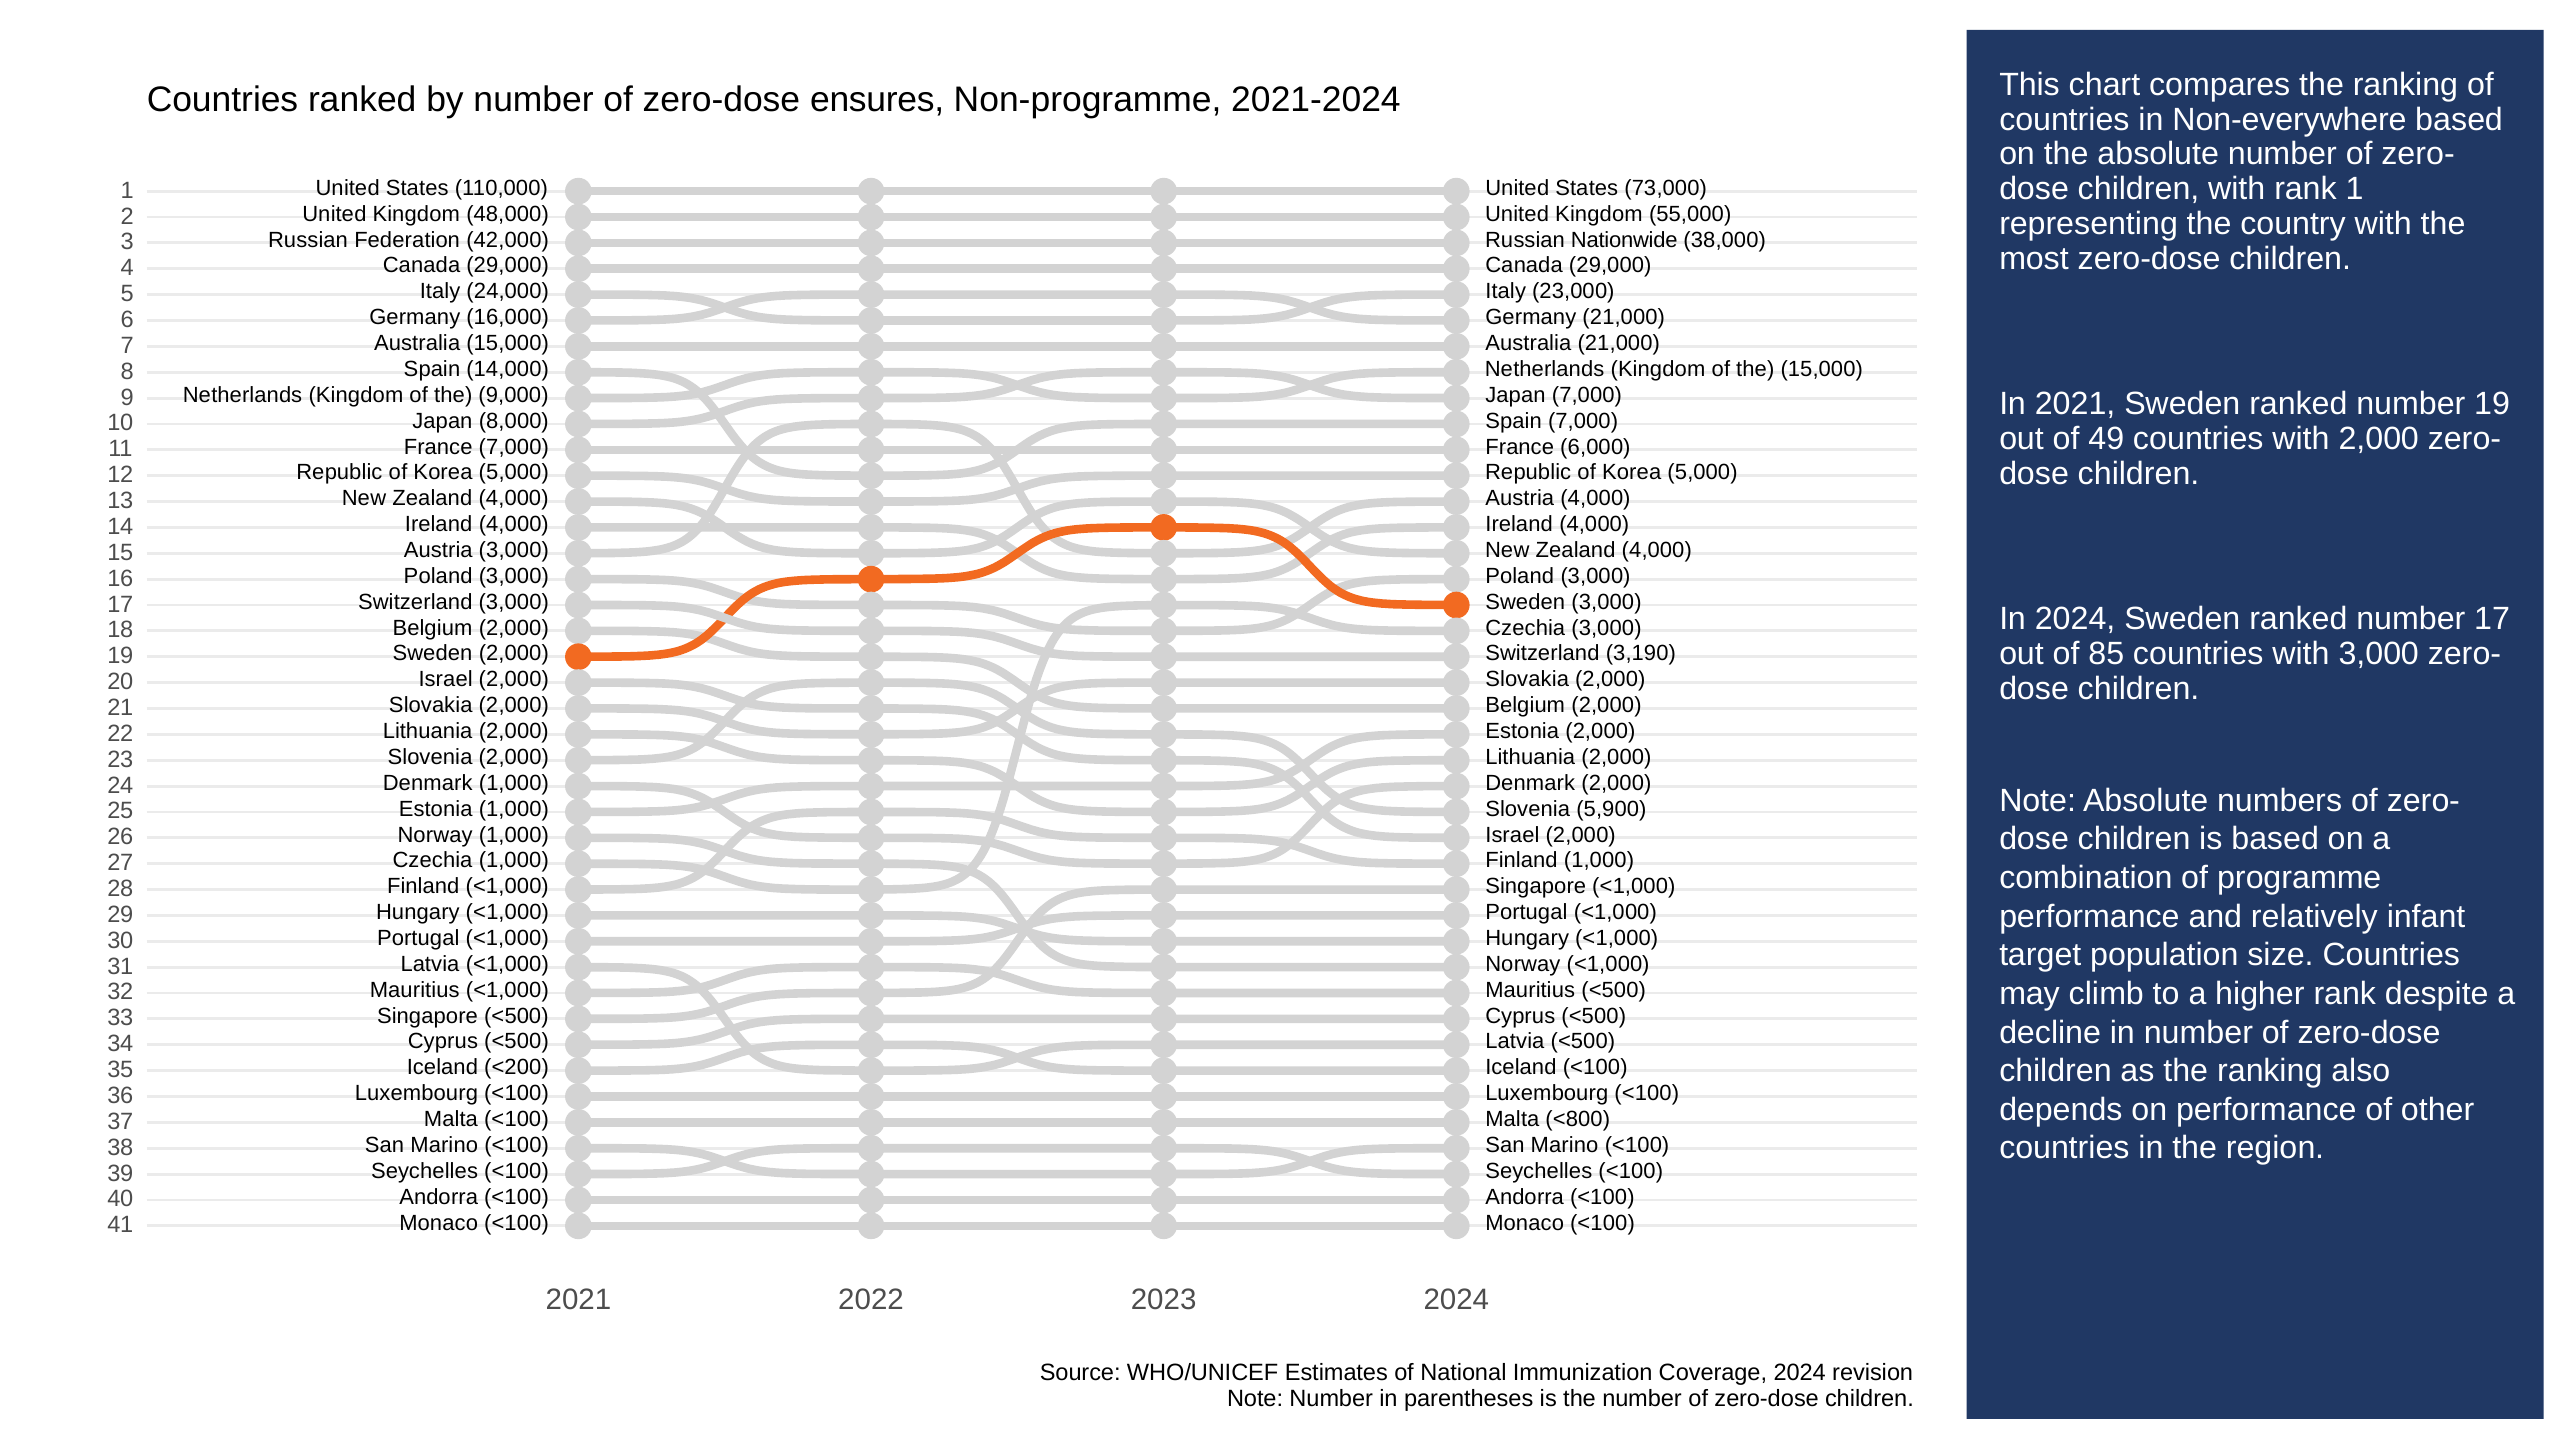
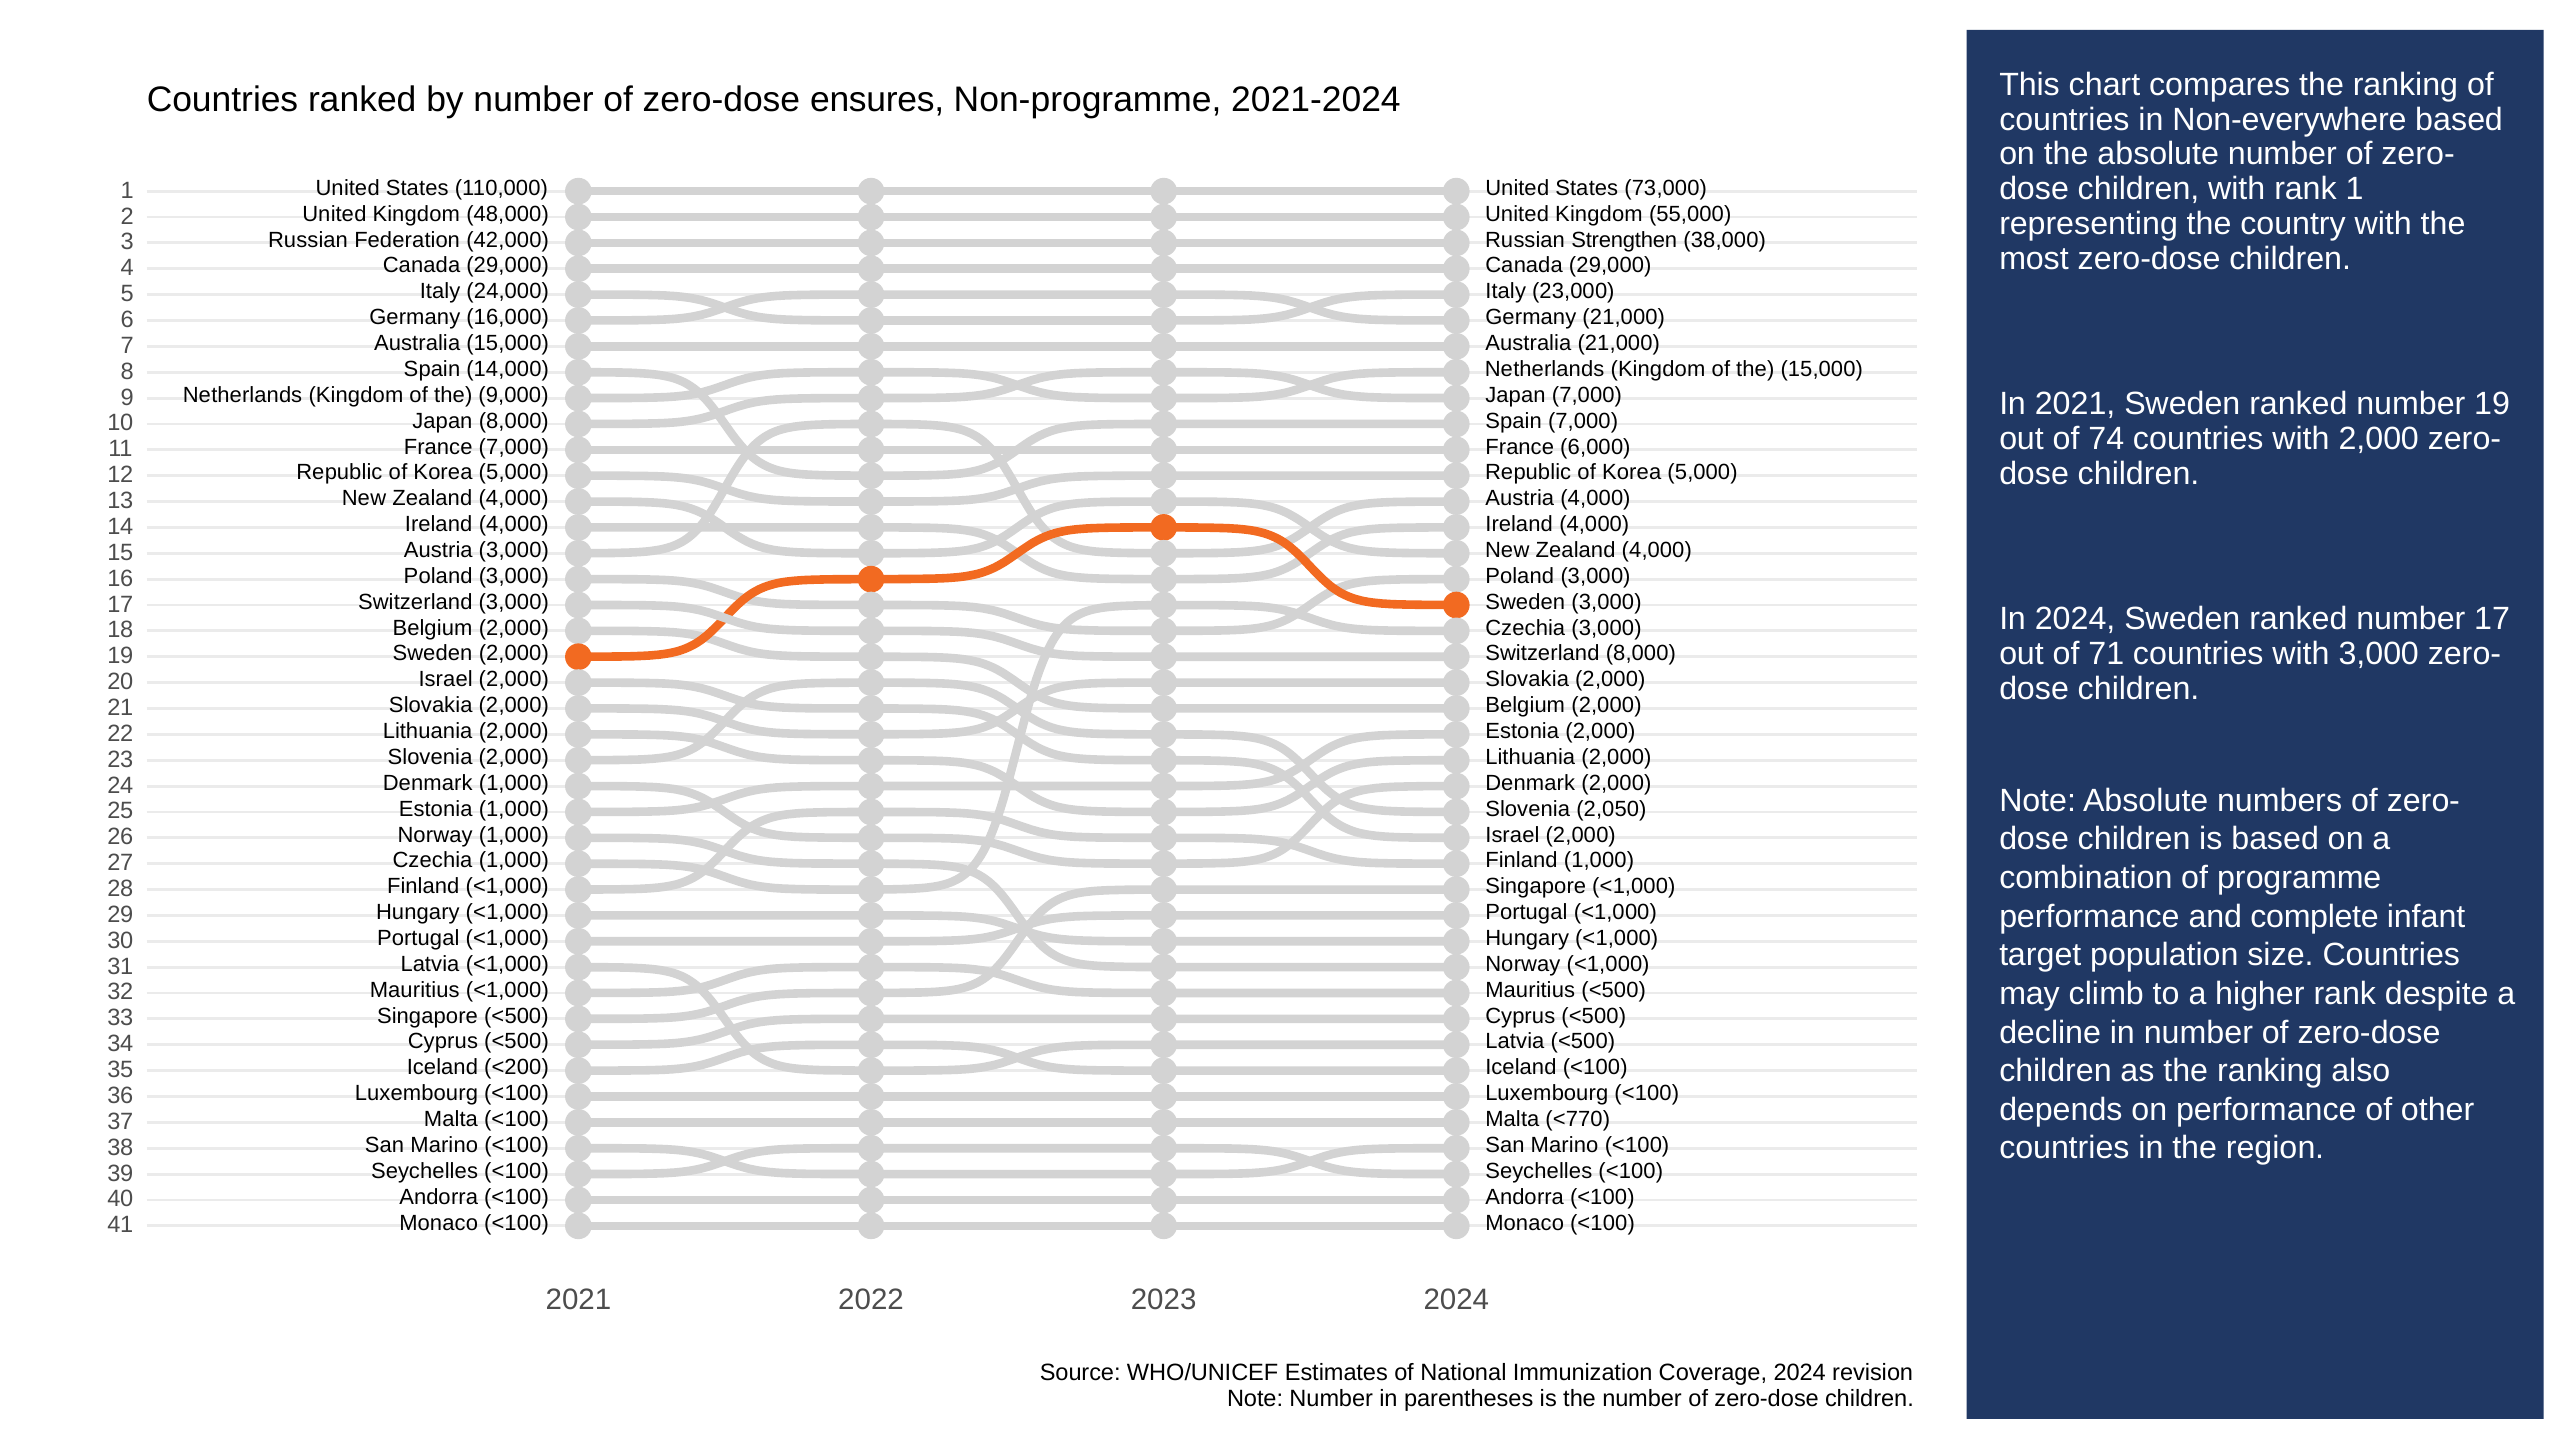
Nationwide: Nationwide -> Strengthen (1624, 240)
49: 49 -> 74 (2106, 439)
85: 85 -> 71 (2106, 654)
Switzerland 3,190: 3,190 -> 8,000 (1641, 654)
5,900: 5,900 -> 2,050 (1611, 809)
relatively: relatively -> complete (2315, 917)
<800: <800 -> <770 (1578, 1119)
